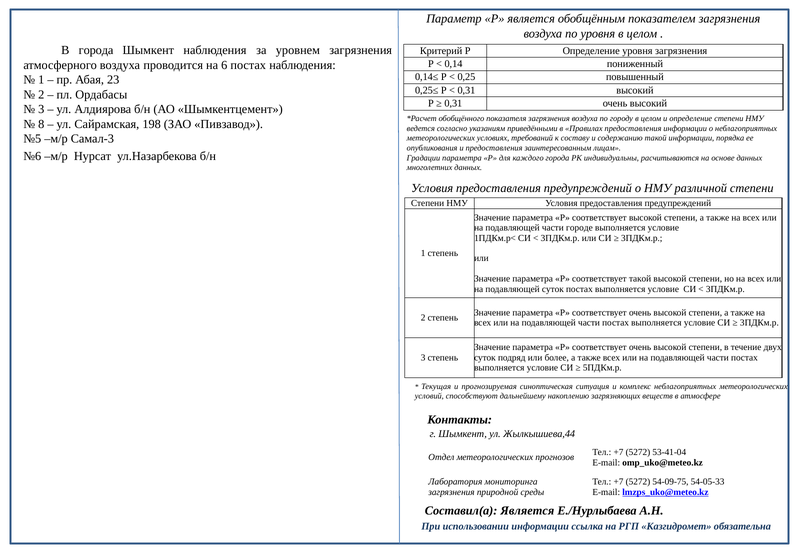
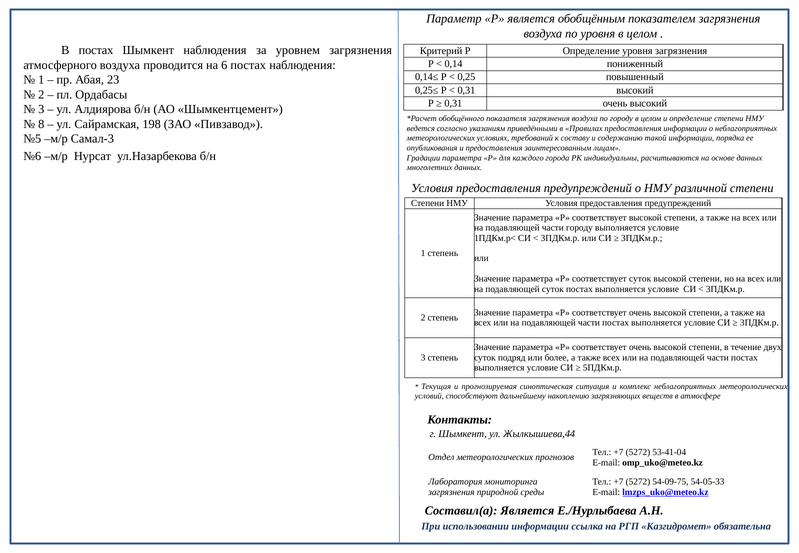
В города: города -> постах (96, 50)
части городе: городе -> городу (579, 228)
соответствует такой: такой -> суток (640, 279)
